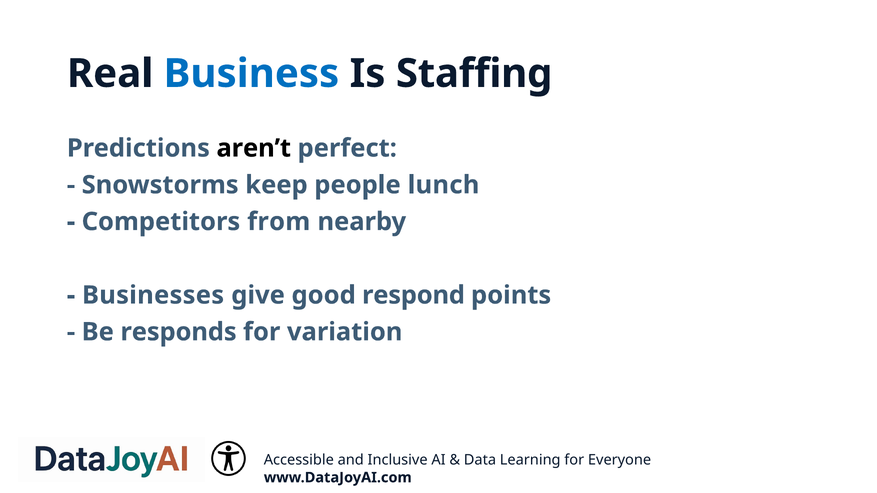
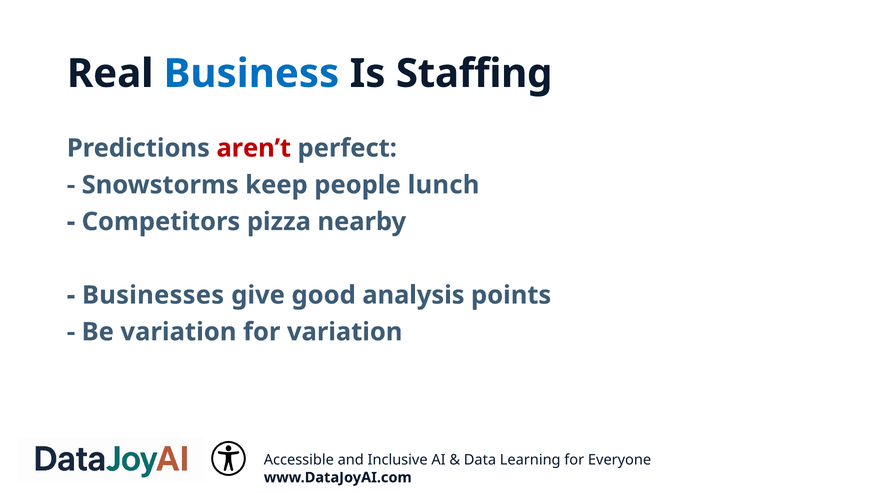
aren’t colour: black -> red (254, 148)
from: from -> pizza (279, 222)
respond: respond -> analysis (413, 295)
Be responds: responds -> variation (178, 332)
